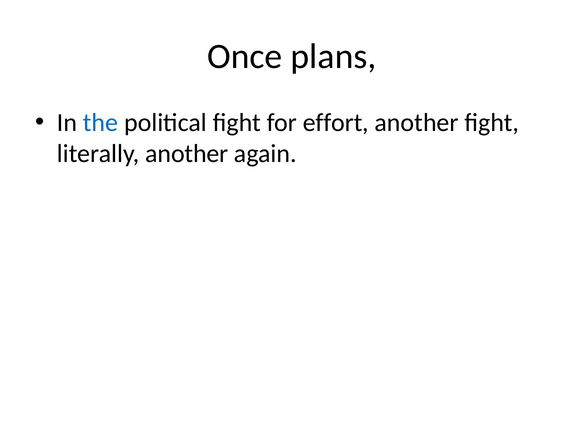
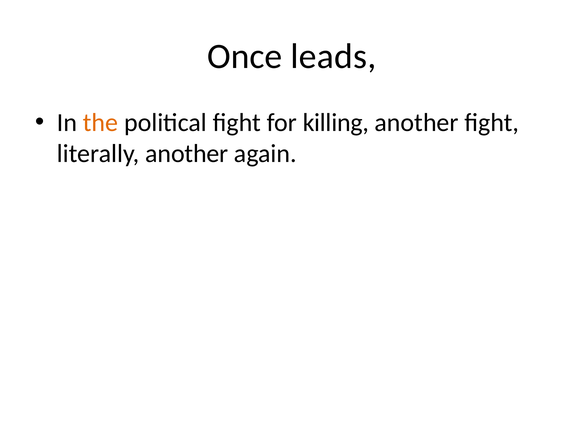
plans: plans -> leads (333, 57)
the colour: blue -> orange (101, 123)
effort: effort -> killing (336, 123)
